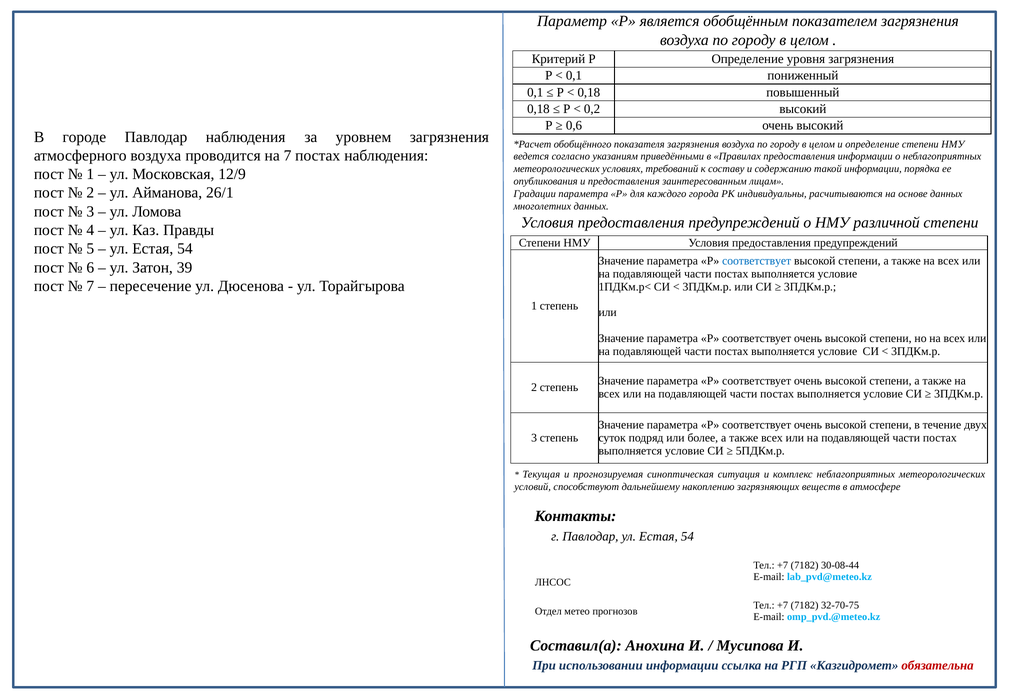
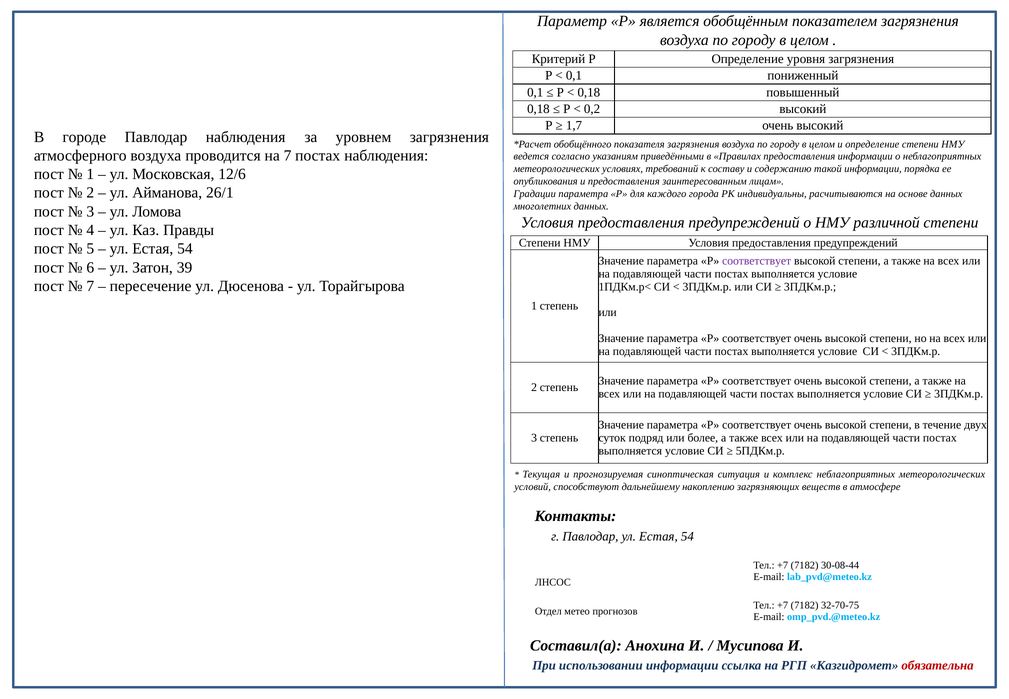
0,6: 0,6 -> 1,7 (574, 125)
12/9: 12/9 -> 12/6 (232, 174)
соответствует colour: blue -> purple (757, 261)
